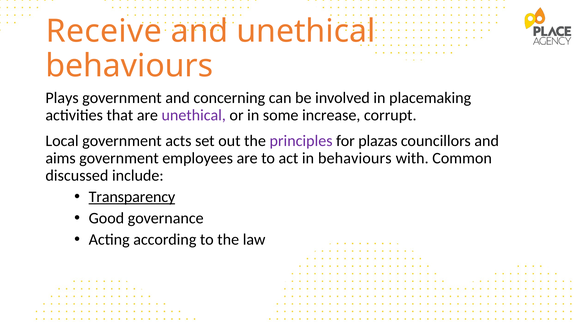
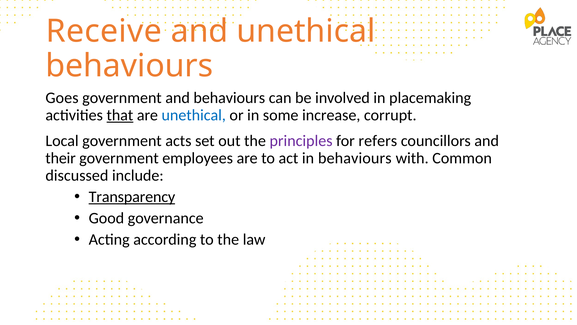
Plays: Plays -> Goes (62, 98)
and concerning: concerning -> behaviours (229, 98)
that underline: none -> present (120, 115)
unethical colour: purple -> blue (194, 115)
plazas: plazas -> refers (378, 141)
aims: aims -> their (61, 158)
